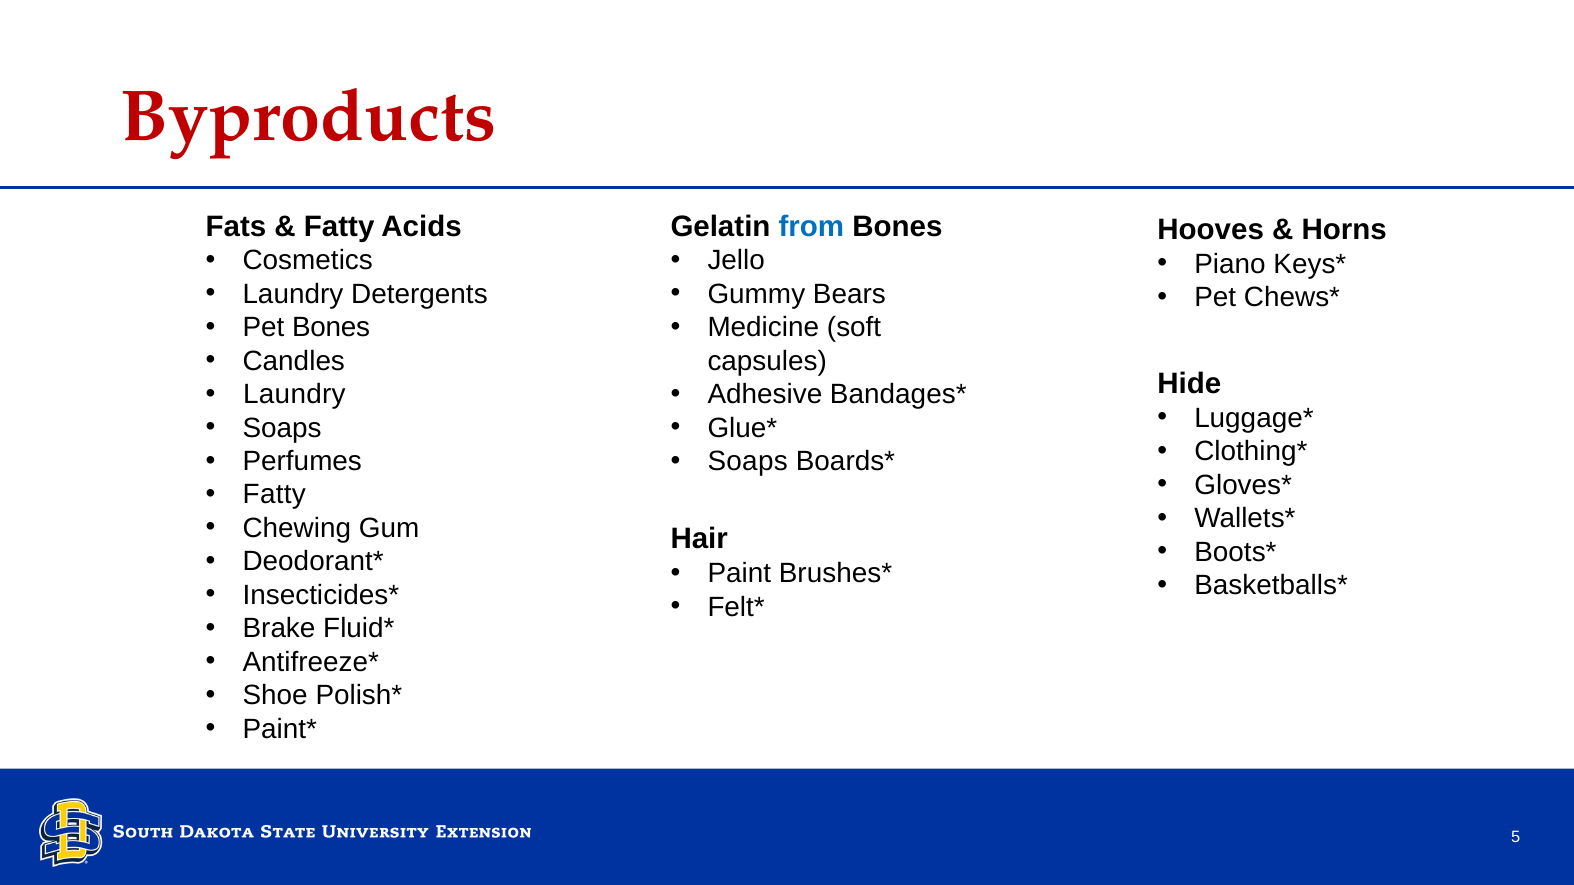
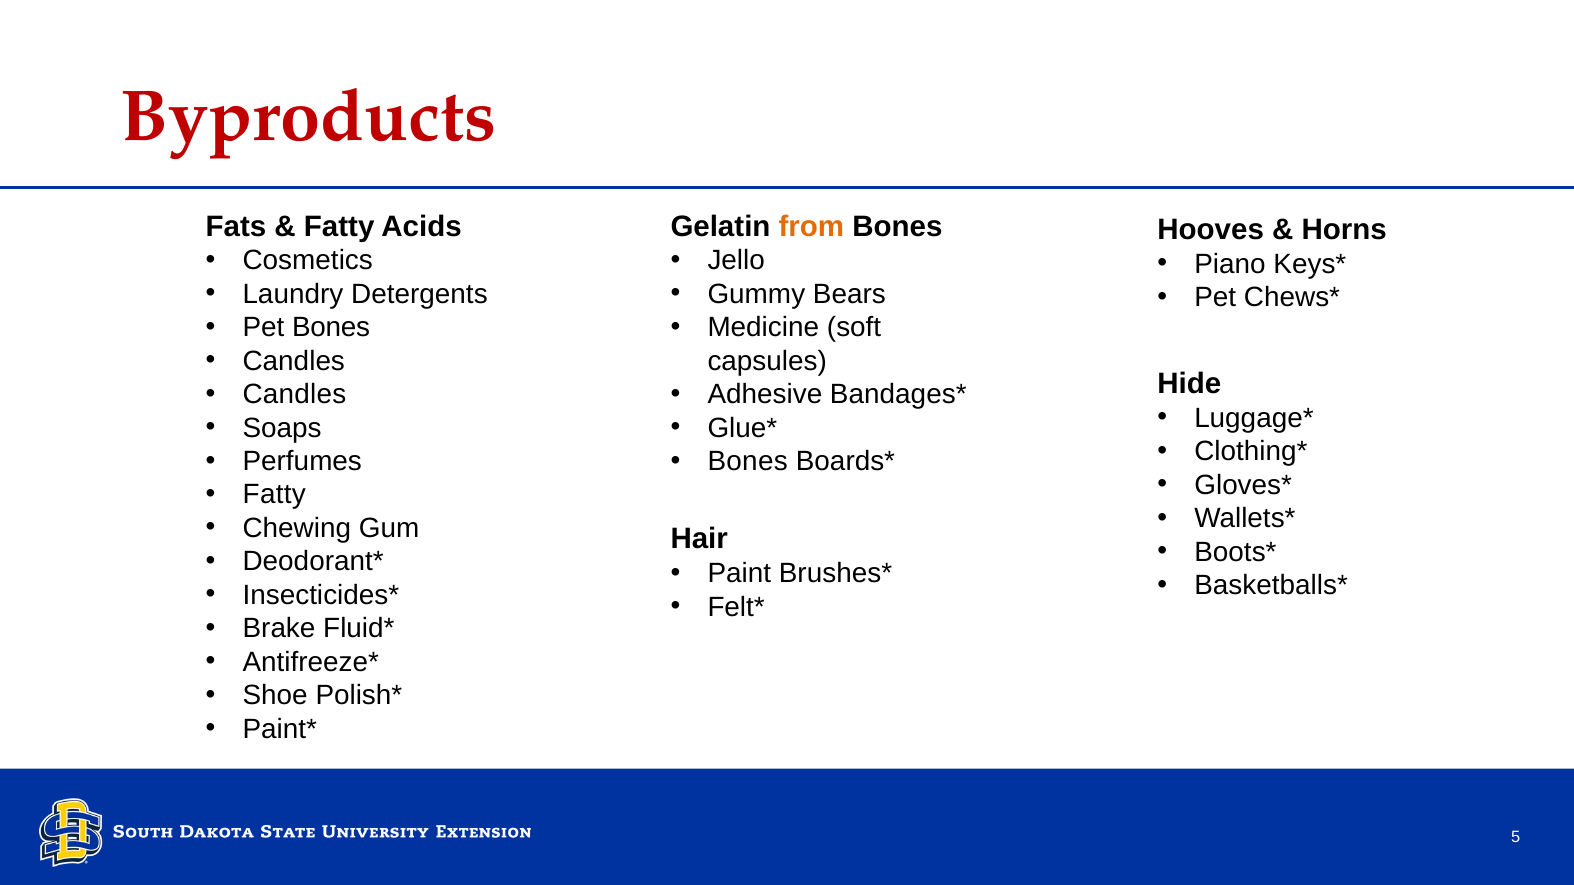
from colour: blue -> orange (811, 226)
Laundry: Laundry -> Candles (294, 395)
Soaps: Soaps -> Bones (748, 462)
